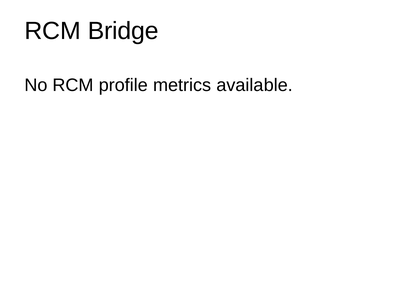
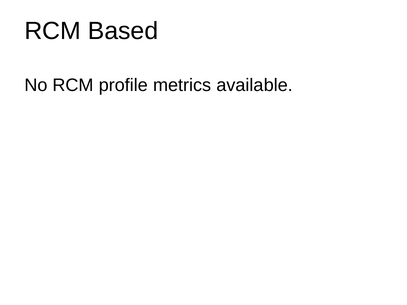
Bridge: Bridge -> Based (123, 31)
